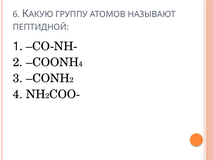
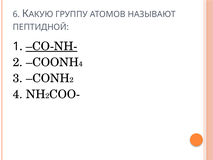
CO-NH- underline: none -> present (52, 46)
